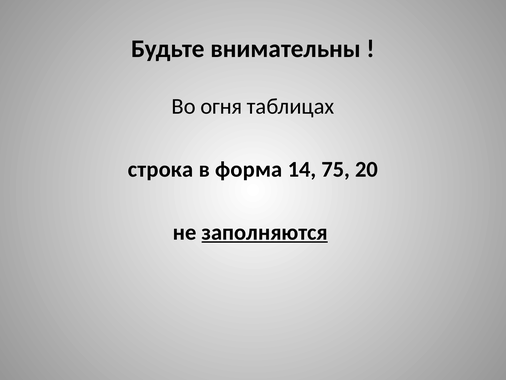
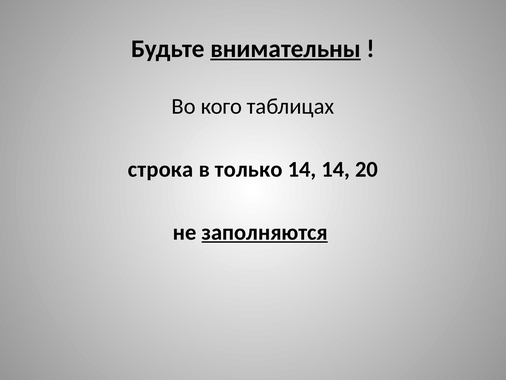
внимательны underline: none -> present (286, 49)
огня: огня -> кого (221, 106)
форма: форма -> только (249, 169)
14 75: 75 -> 14 (336, 169)
